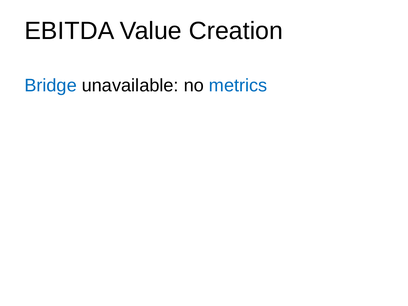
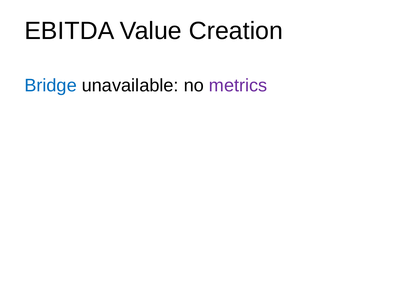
metrics colour: blue -> purple (238, 86)
